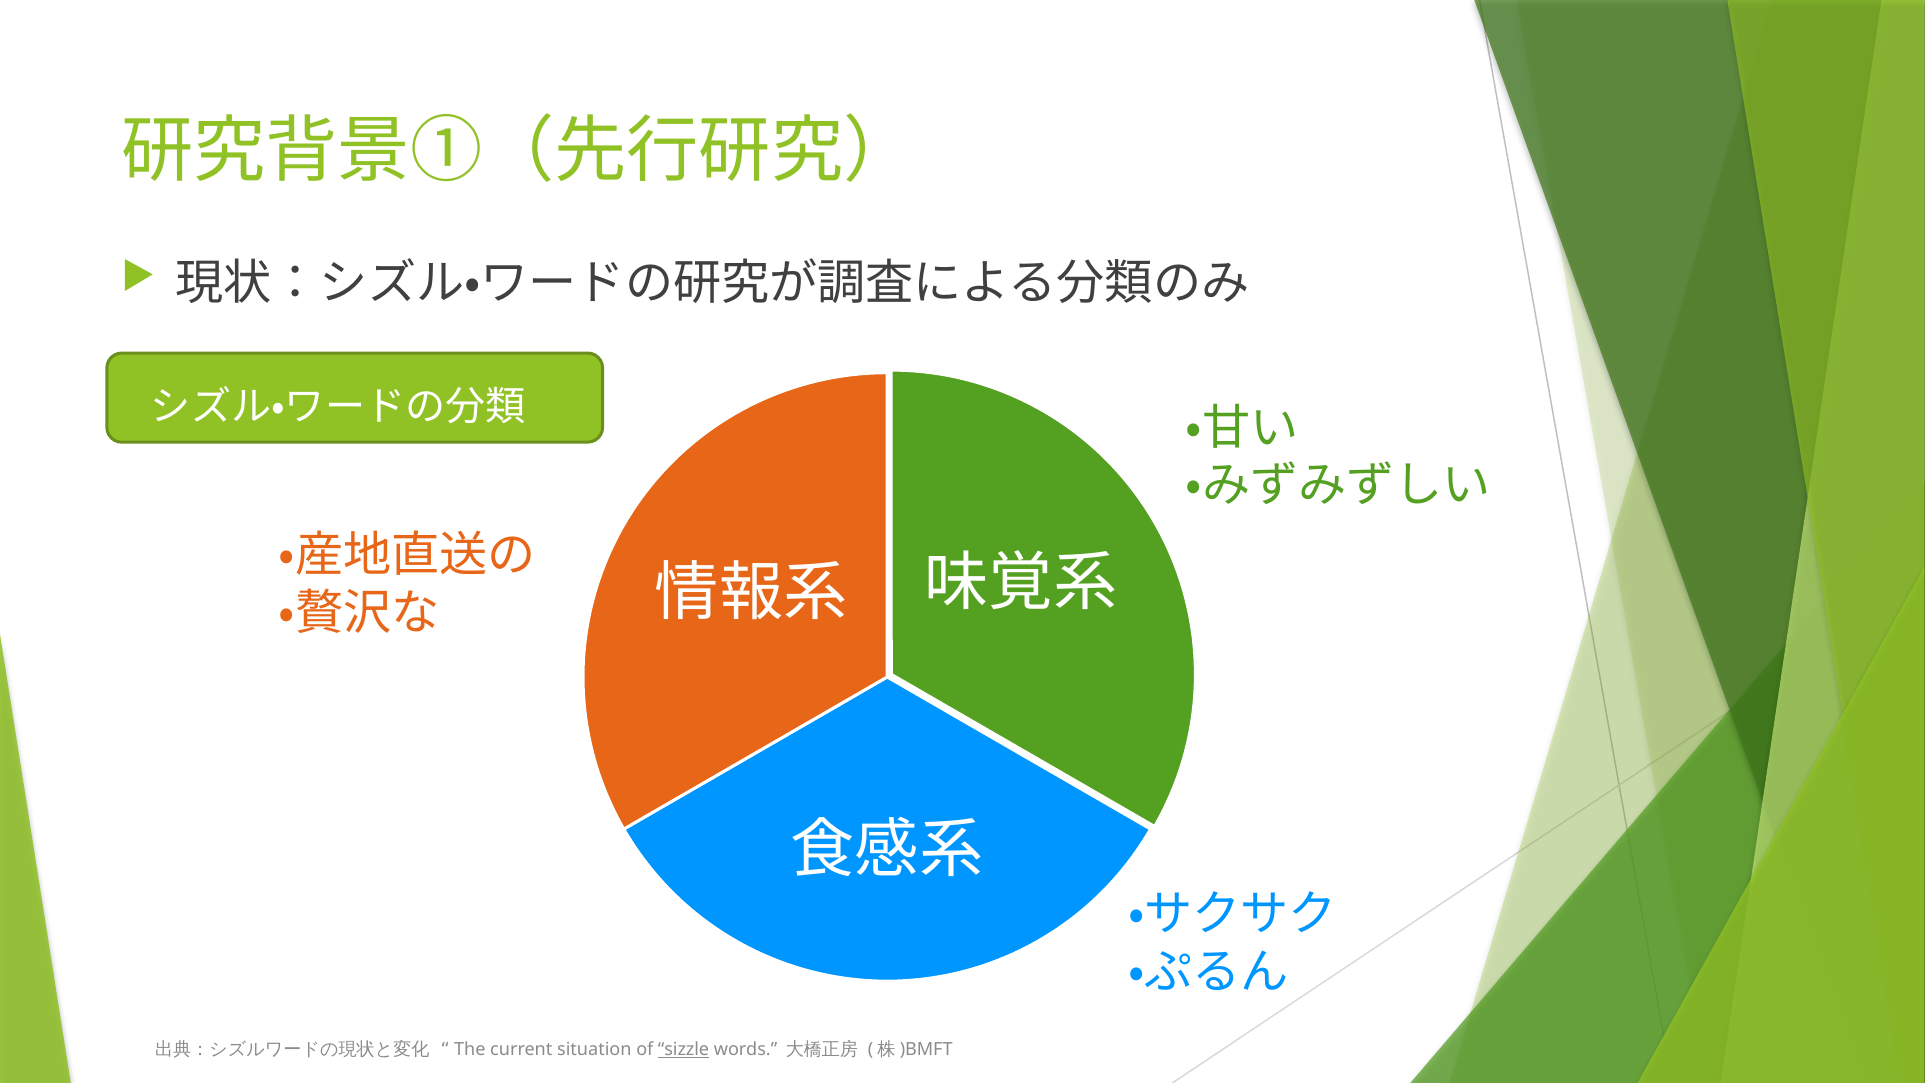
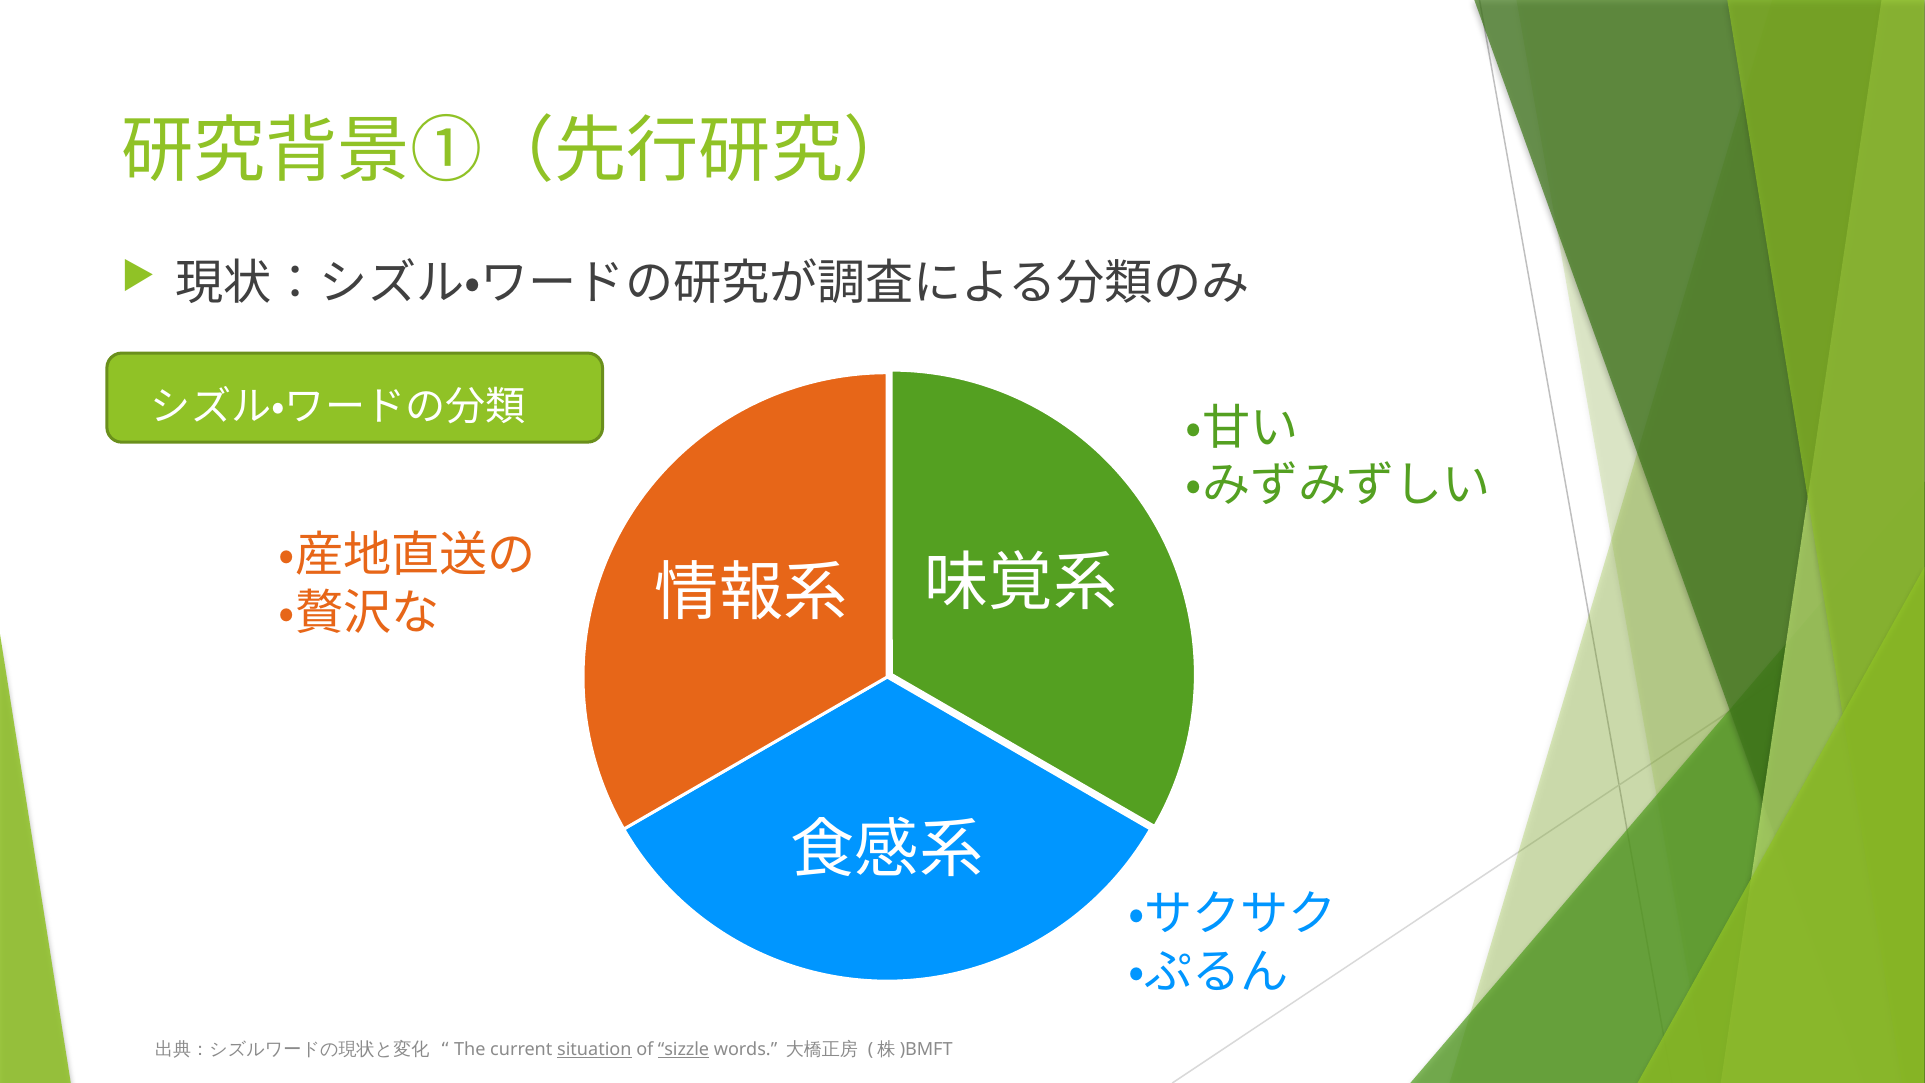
situation underline: none -> present (594, 1049)
